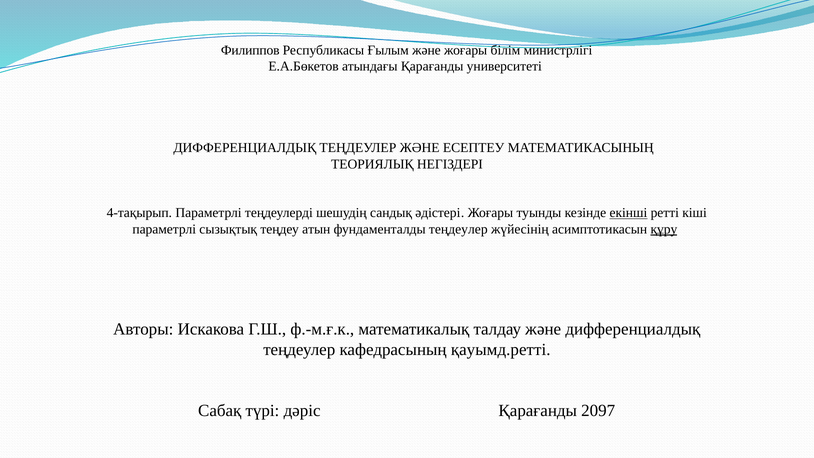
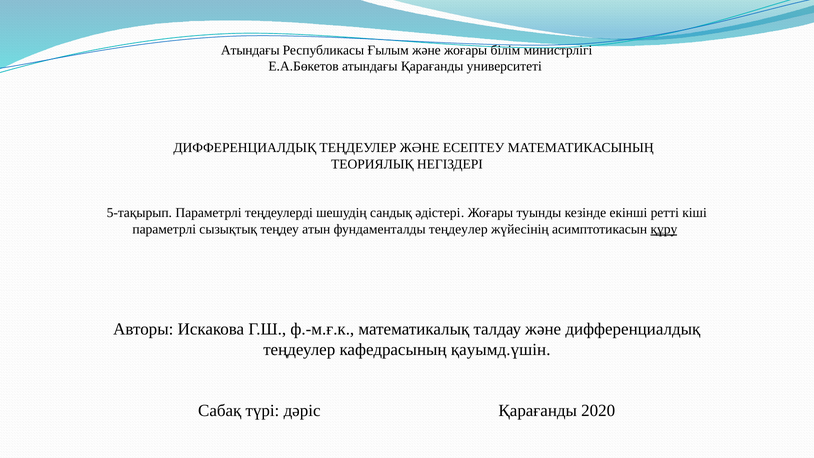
Филиппов: Филиппов -> Атындағы (250, 50)
4-тақырып: 4-тақырып -> 5-тақырып (139, 213)
екінші underline: present -> none (628, 213)
қауымд.ретті: қауымд.ретті -> қауымд.үшін (501, 350)
2097: 2097 -> 2020 (598, 411)
